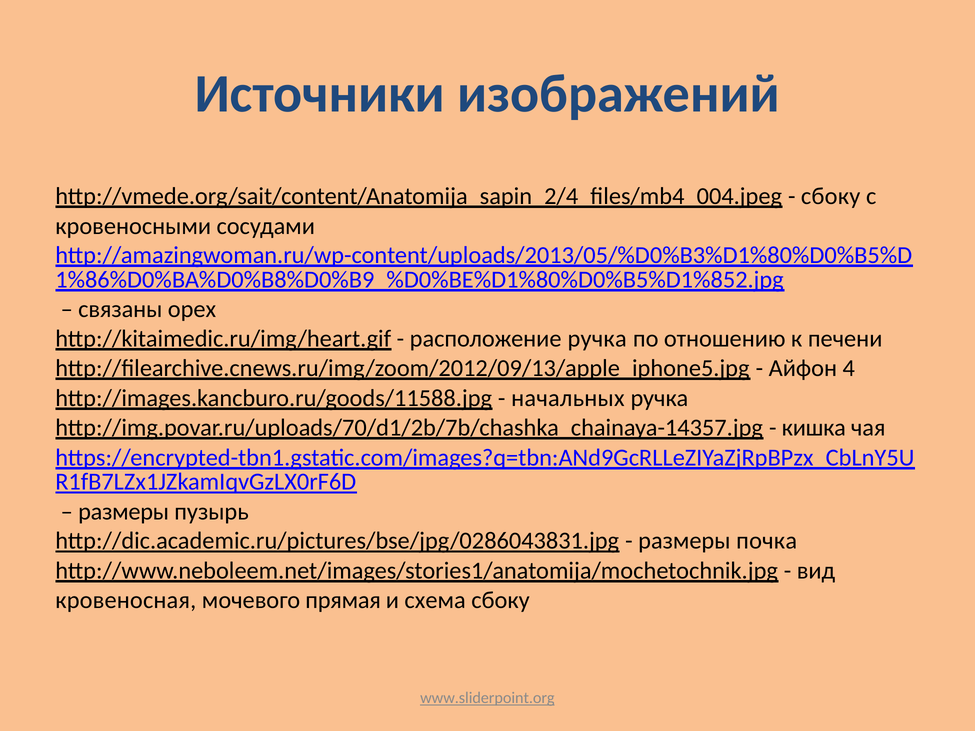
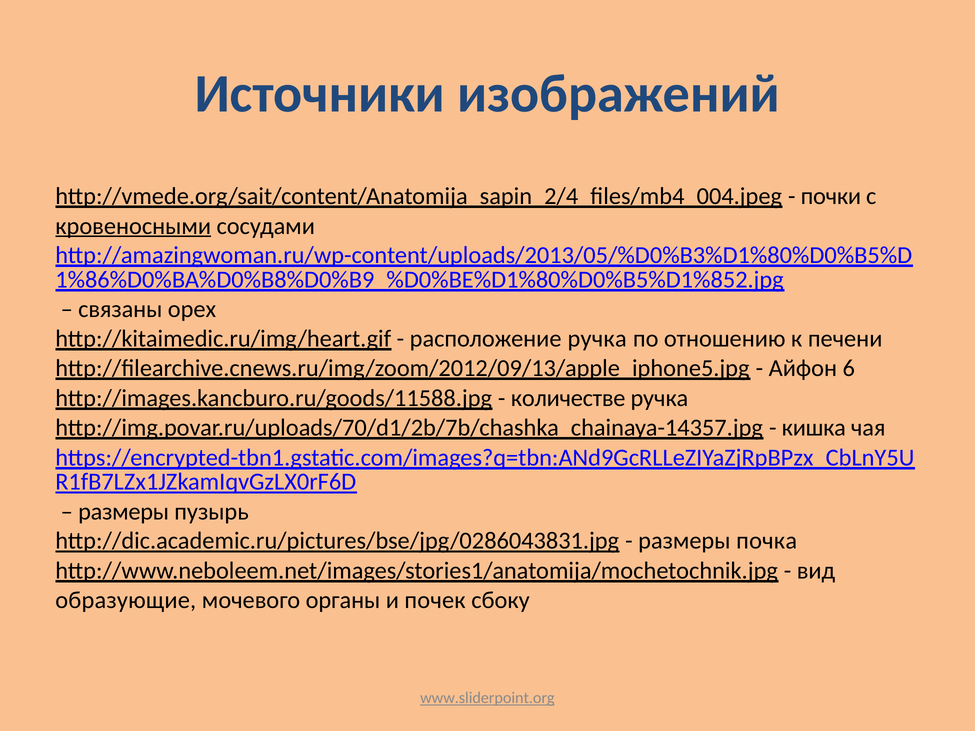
сбоку: сбоку -> почки (831, 196)
кровеносными underline: none -> present (133, 226)
4: 4 -> 6 (849, 368)
начальных: начальных -> количестве (568, 398)
кровеносная: кровеносная -> образующие (126, 601)
прямая: прямая -> органы (343, 601)
схема: схема -> почек (435, 601)
